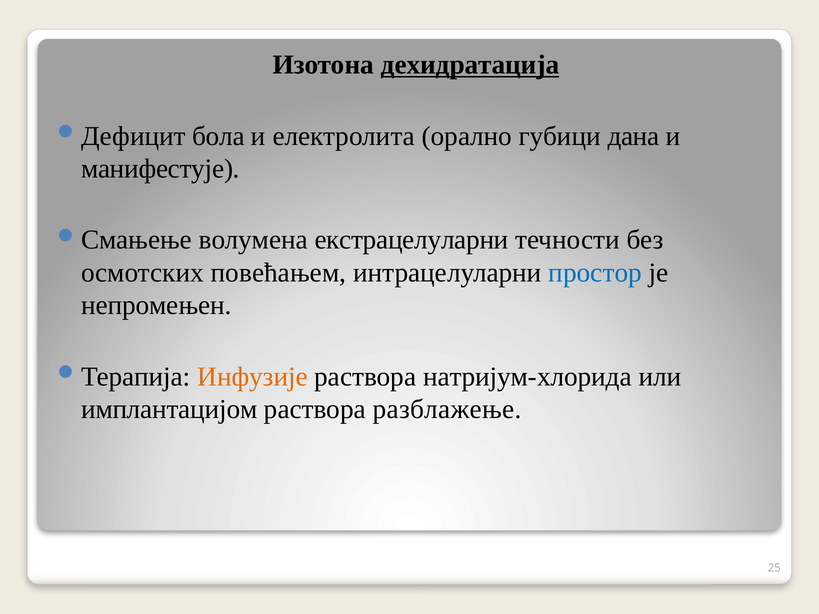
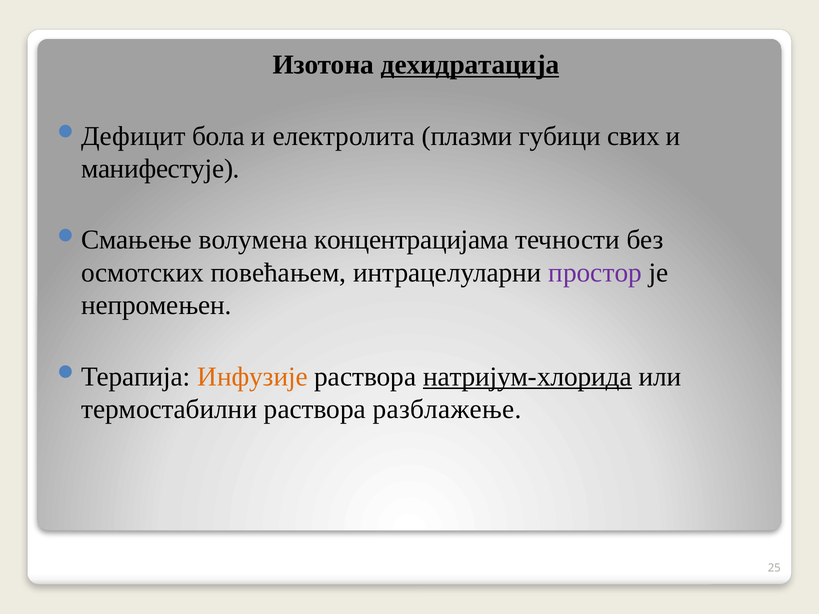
орално: орално -> плазми (467, 136)
дана: дана -> свих (633, 136)
екстрацелуларни: екстрацелуларни -> концентрацијама (412, 240)
простор colour: blue -> purple (595, 273)
натријум-хлорида underline: none -> present (527, 377)
имплантацијом: имплантацијом -> термостабилни (169, 410)
